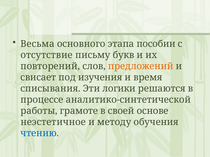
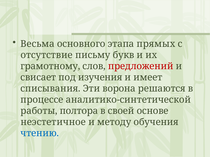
пособии: пособии -> прямых (156, 44)
повторений: повторений -> грамотному (50, 66)
предложений colour: orange -> red (141, 66)
время: время -> имеет (148, 78)
логики: логики -> ворона (119, 89)
грамоте: грамоте -> полтора (79, 111)
